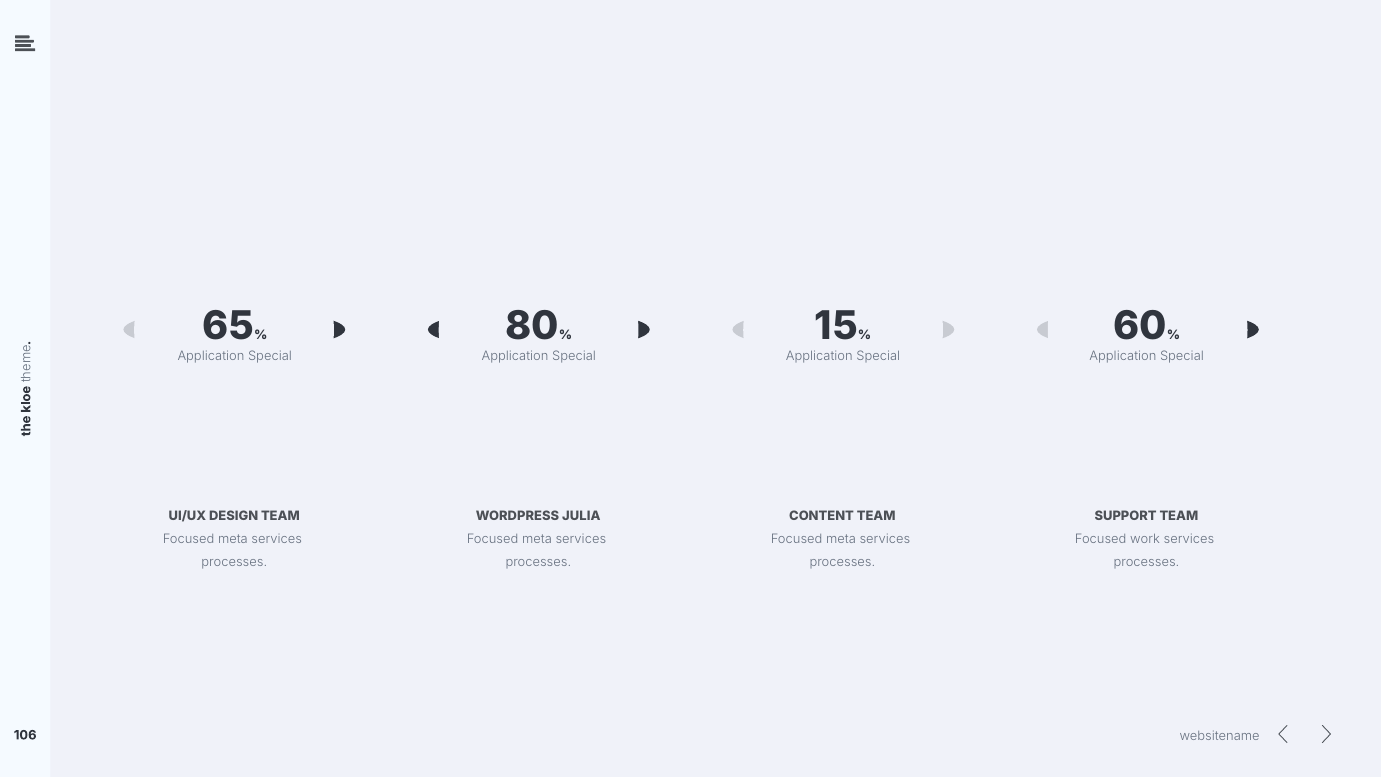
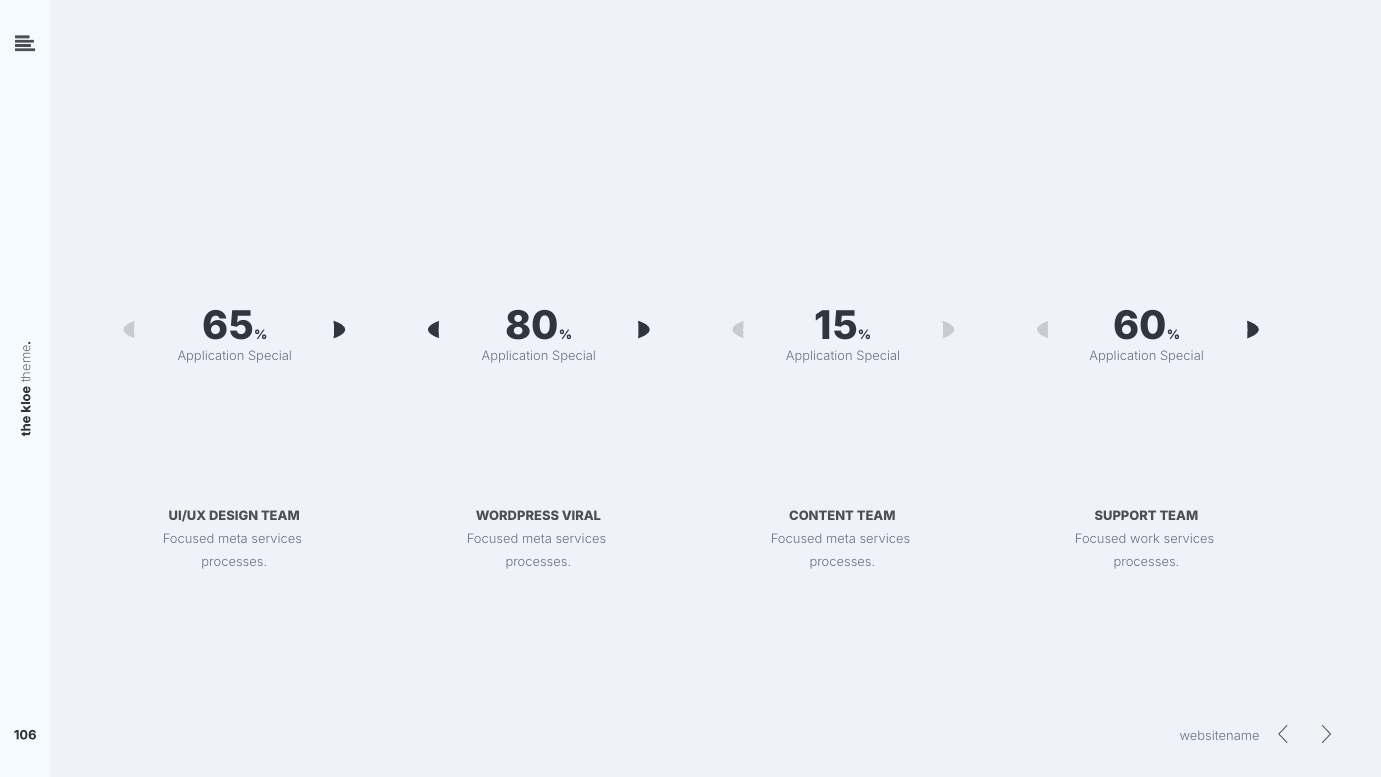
JULIA: JULIA -> VIRAL (581, 516)
